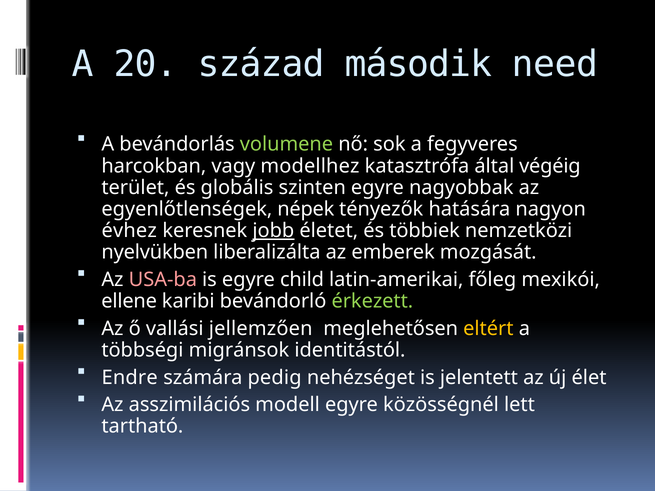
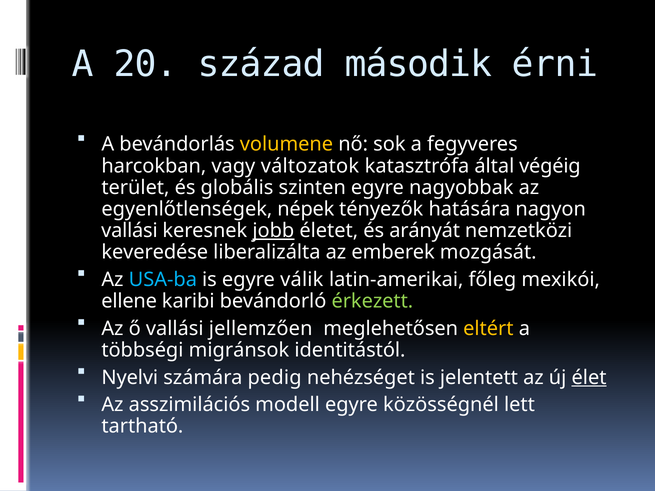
need: need -> érni (555, 64)
volumene colour: light green -> yellow (286, 144)
modellhez: modellhez -> változatok (310, 166)
évhez: évhez -> vallási (129, 231)
többiek: többiek -> arányát (425, 231)
nyelvükben: nyelvükben -> keveredése (155, 252)
USA-ba colour: pink -> light blue (163, 280)
child: child -> válik (302, 280)
Endre: Endre -> Nyelvi (130, 378)
élet underline: none -> present (589, 378)
